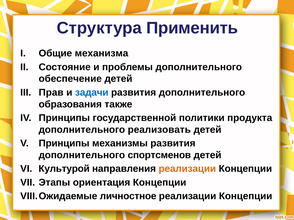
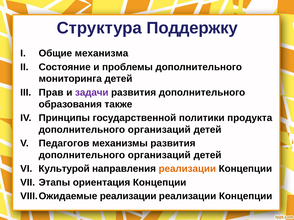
Применить: Применить -> Поддержку (192, 28)
обеспечение: обеспечение -> мониторинга (70, 79)
задачи colour: blue -> purple (92, 93)
реализовать: реализовать -> организаций (159, 130)
Принципы: Принципы -> Педагогов (64, 144)
спортсменов: спортсменов -> организаций (159, 155)
личностное: личностное -> реализации (128, 197)
